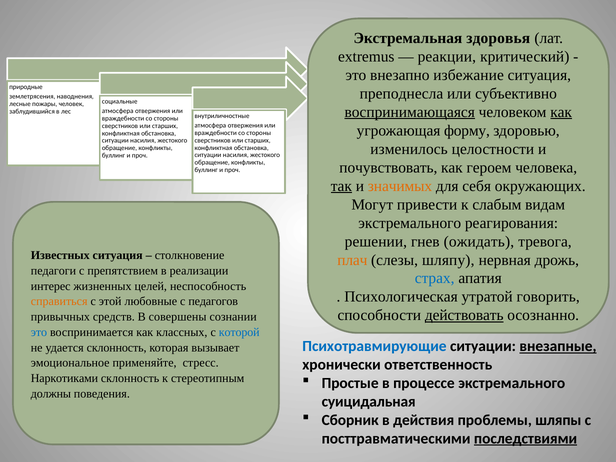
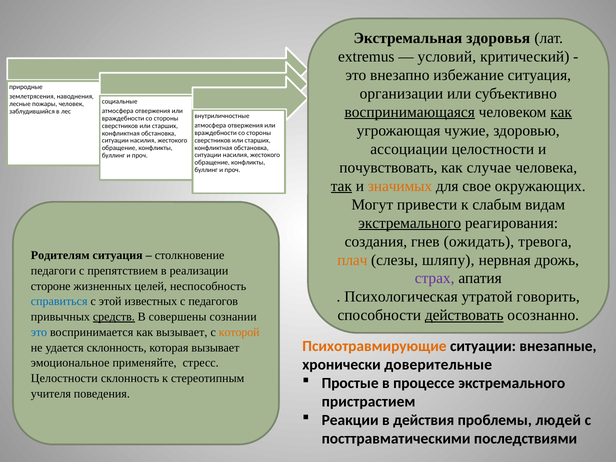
реакции: реакции -> условий (447, 57)
преподнесла: преподнесла -> организации (401, 94)
форму: форму -> чужие (467, 131)
изменилось: изменилось -> ассоциации (409, 149)
героем: героем -> случае (489, 168)
себя: себя -> свое (477, 186)
экстремального underline: none -> present (410, 223)
решении: решении -> создания (376, 241)
Известных: Известных -> Родителям (60, 255)
страх colour: blue -> purple (435, 278)
интерес: интерес -> стороне (51, 286)
справиться colour: orange -> blue (59, 301)
любовные: любовные -> известных (151, 301)
средств underline: none -> present (114, 317)
как классных: классных -> вызывает (182, 332)
которой colour: blue -> orange (239, 332)
Психотравмирующие colour: blue -> orange (374, 346)
внезапные underline: present -> none (558, 346)
ответственность: ответственность -> доверительные (438, 365)
Наркотиками: Наркотиками -> Целостности (64, 378)
должны: должны -> учителя (51, 394)
суицидальная: суицидальная -> пристрастием (369, 402)
Сборник: Сборник -> Реакции (350, 420)
шляпы: шляпы -> людей (558, 420)
последствиями underline: present -> none (526, 439)
